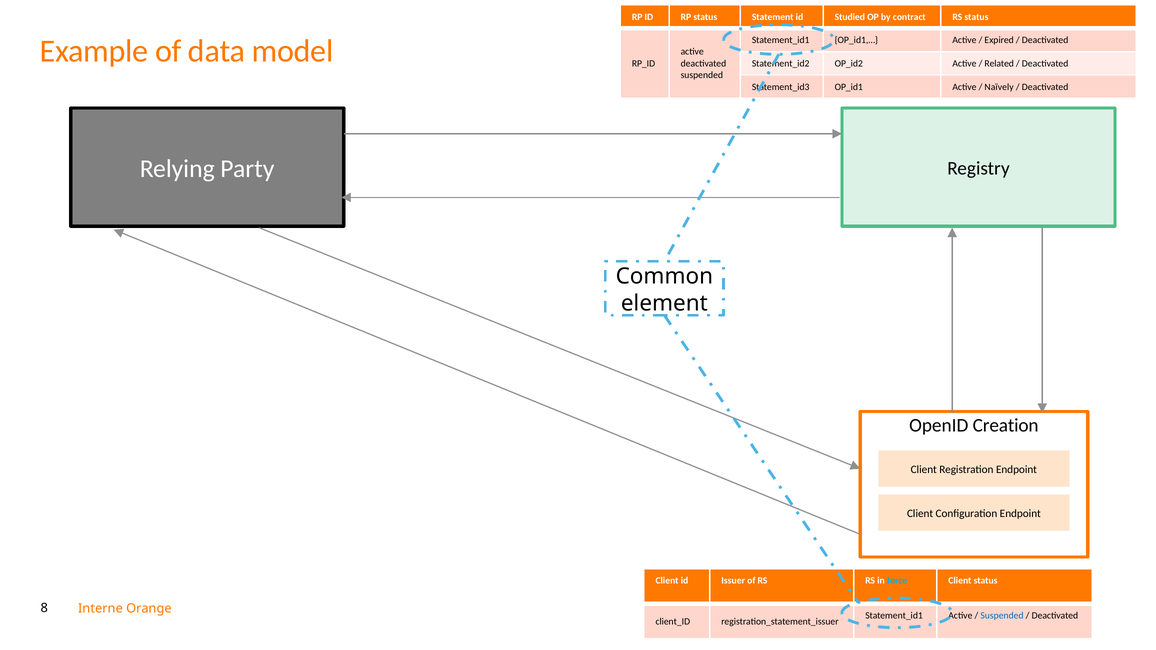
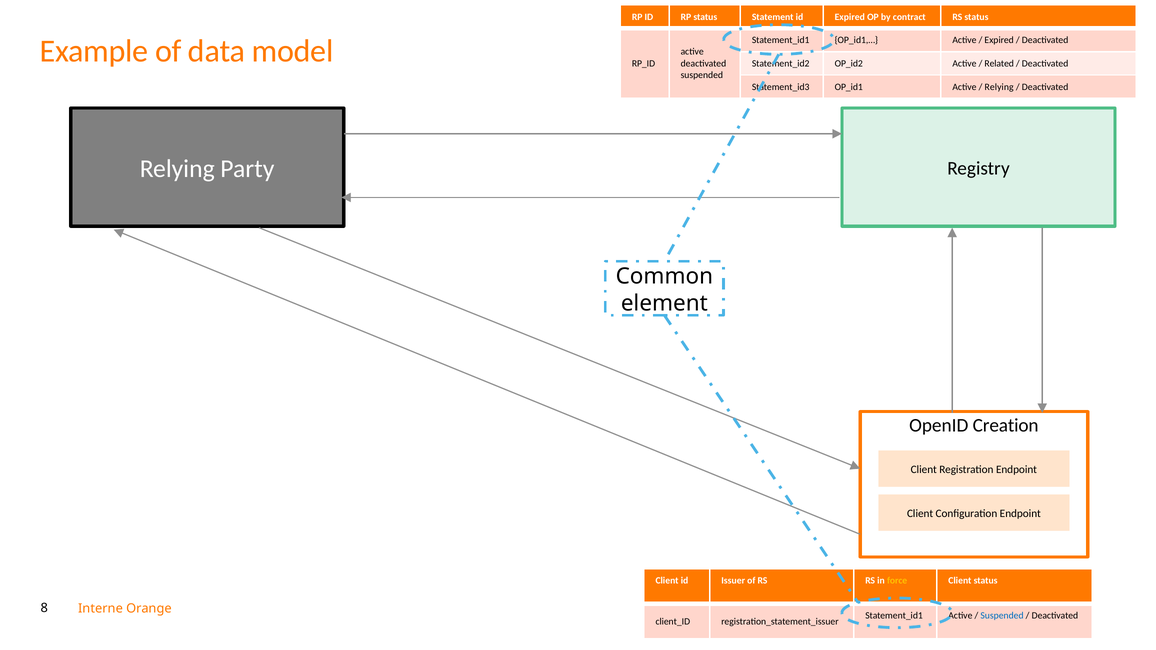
id Studied: Studied -> Expired (850, 17)
Naïvely: Naïvely -> Relying (999, 87)
force colour: light blue -> yellow (897, 581)
